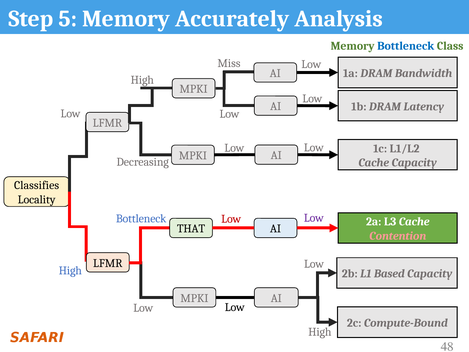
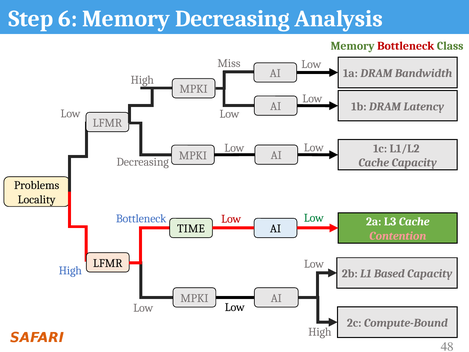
5: 5 -> 6 (68, 19)
Memory Accurately: Accurately -> Decreasing (232, 19)
Bottleneck colour: blue -> red (406, 46)
Classifies: Classifies -> Problems (37, 185)
Low colour: purple -> green (314, 218)
THAT: THAT -> TIME (191, 229)
